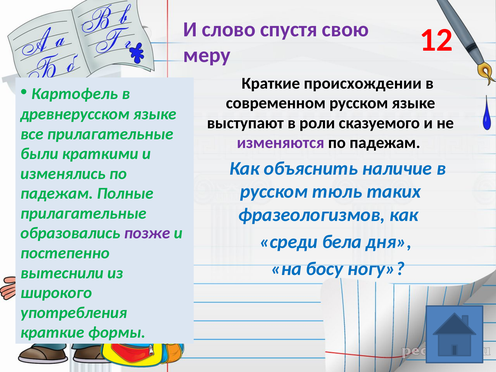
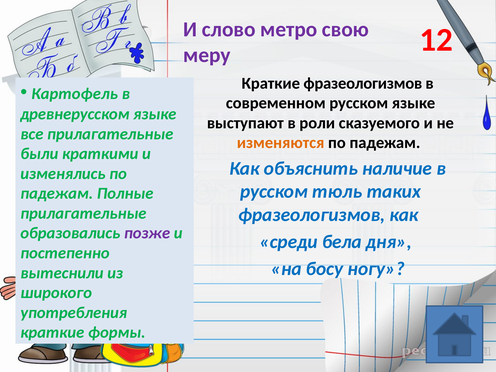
спустя: спустя -> метро (289, 29)
Краткие происхождении: происхождении -> фразеологизмов (363, 83)
изменяются colour: purple -> orange (281, 143)
